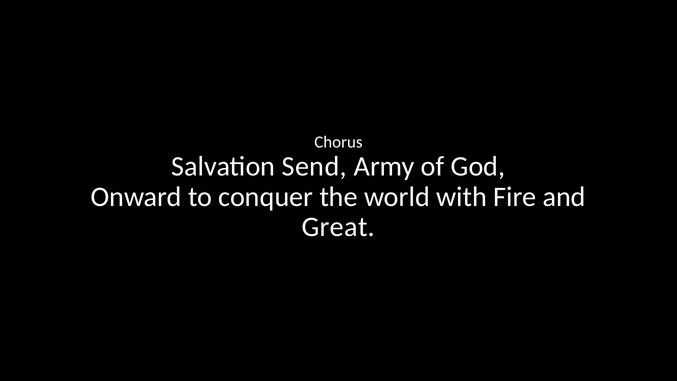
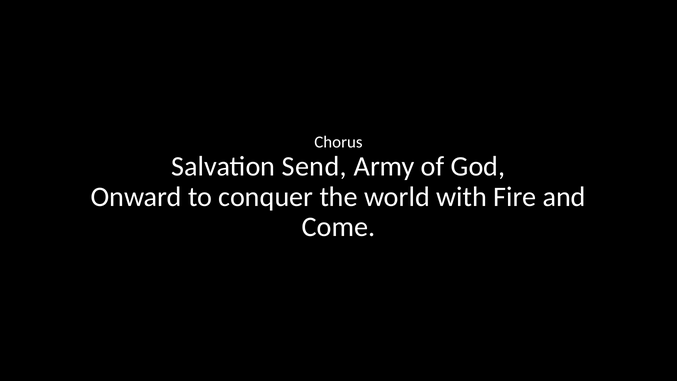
Great: Great -> Come (338, 227)
